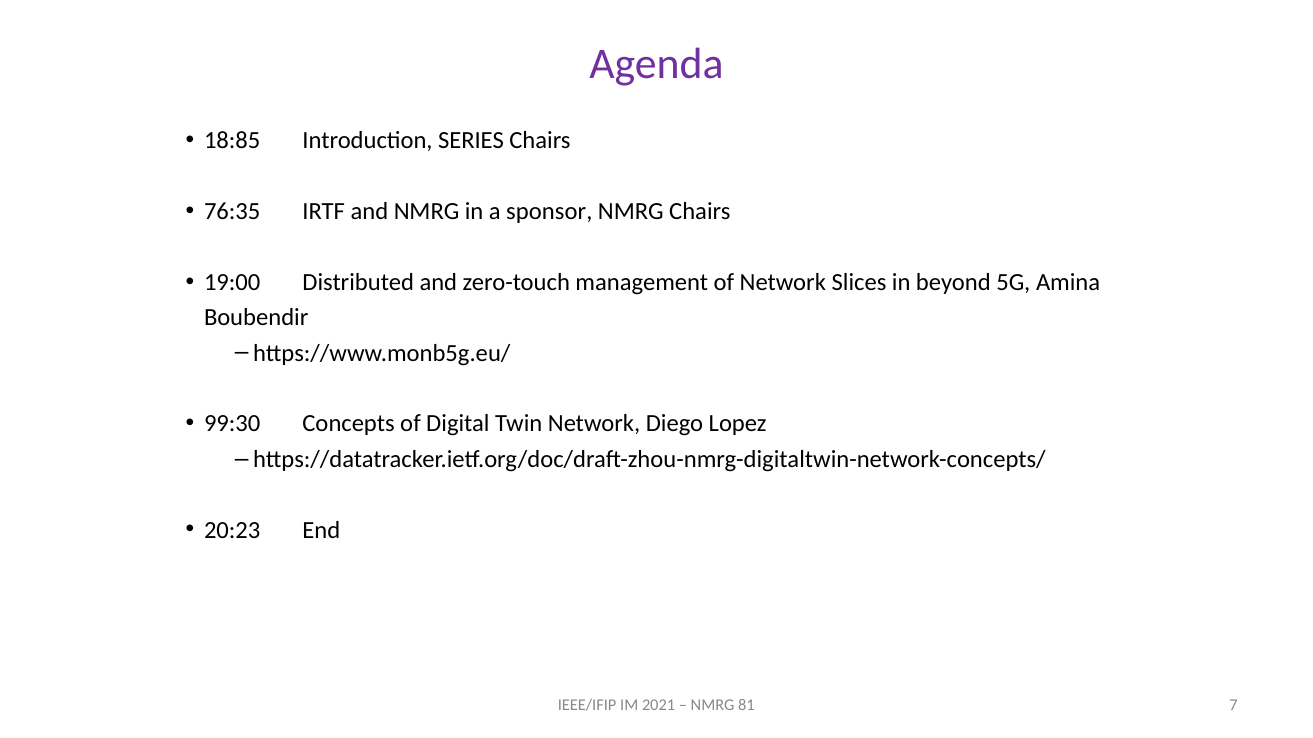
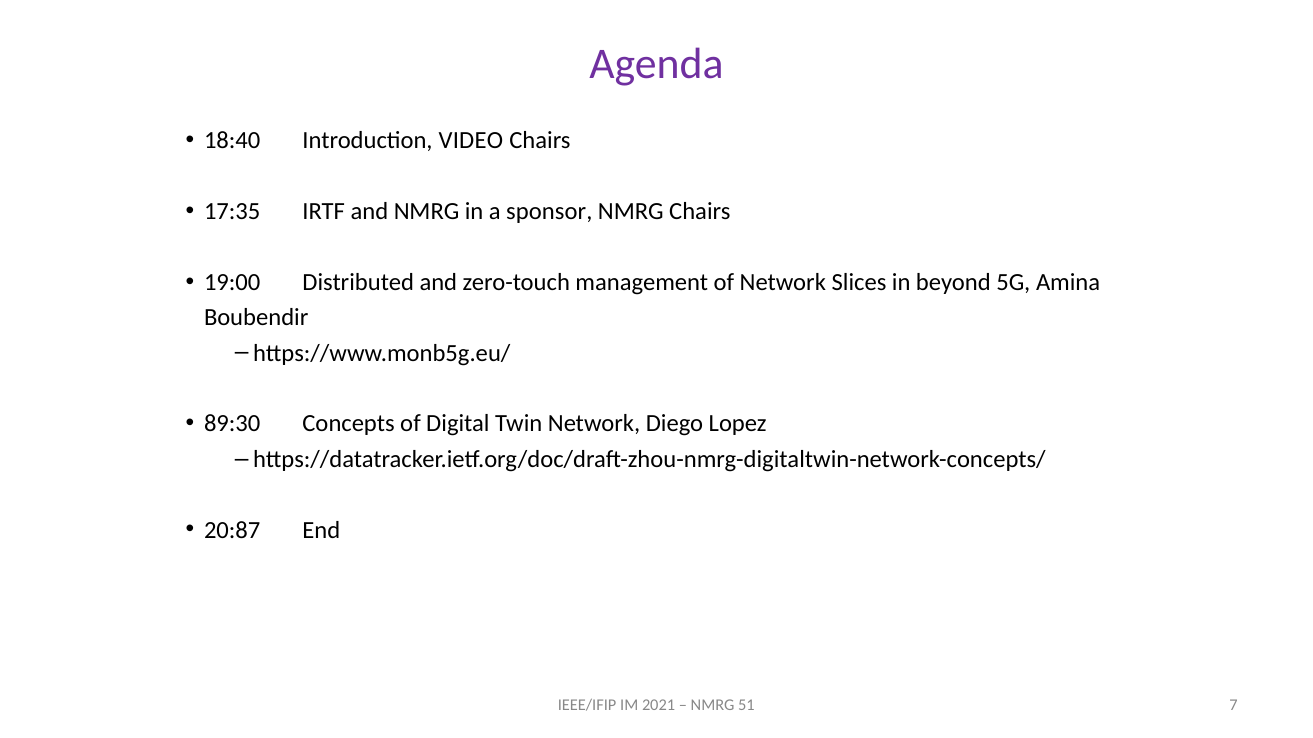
18:85: 18:85 -> 18:40 (232, 141)
SERIES: SERIES -> VIDEO (471, 141)
76:35: 76:35 -> 17:35 (232, 212)
99:30: 99:30 -> 89:30 (232, 424)
20:23: 20:23 -> 20:87 (232, 530)
81: 81 -> 51 (746, 705)
